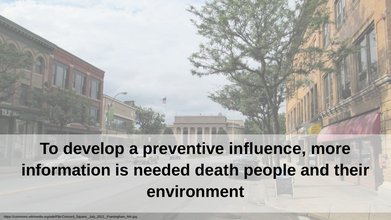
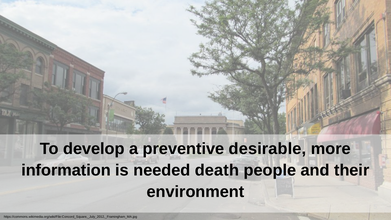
influence: influence -> desirable (267, 149)
